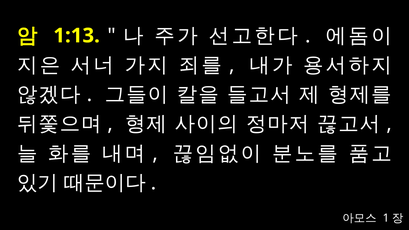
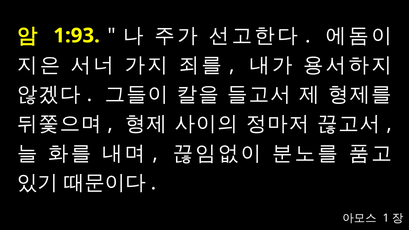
1:13: 1:13 -> 1:93 (77, 36)
